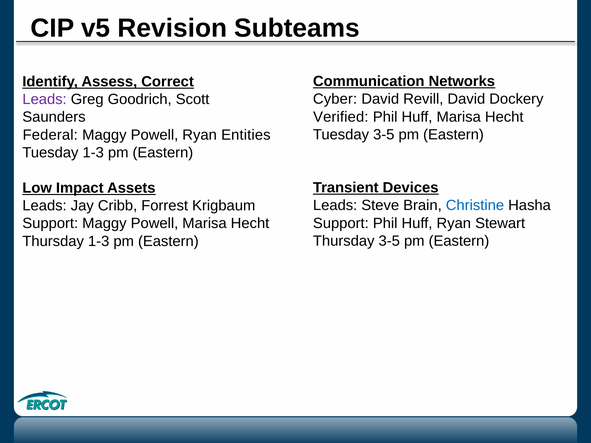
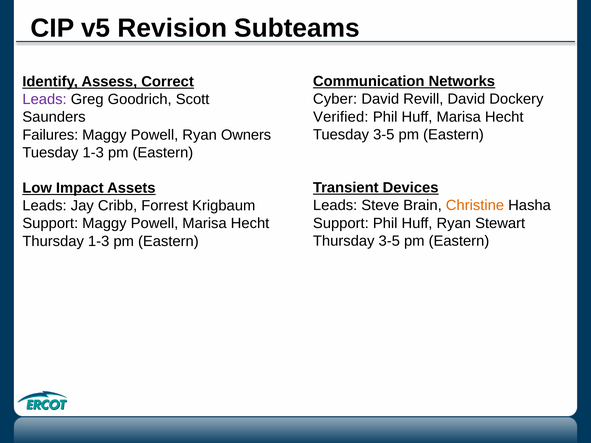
Federal: Federal -> Failures (50, 135)
Entities: Entities -> Owners (246, 135)
Christine colour: blue -> orange (475, 206)
